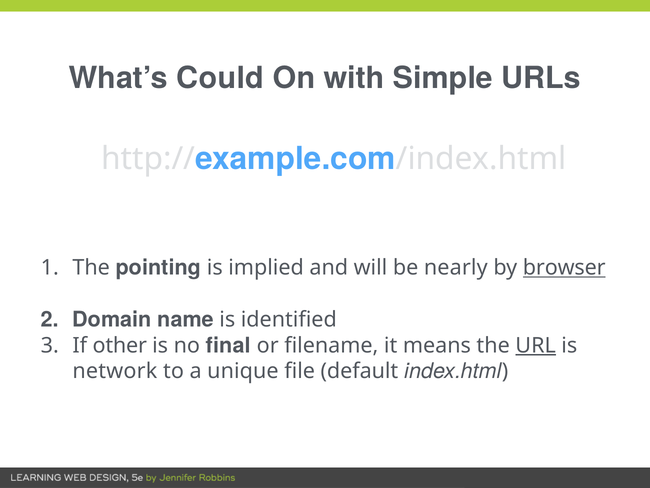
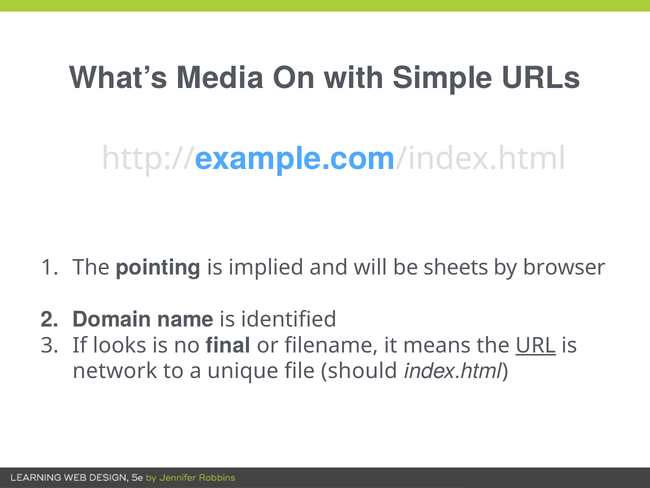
Could: Could -> Media (220, 78)
nearly: nearly -> sheets (456, 267)
browser underline: present -> none (564, 267)
other: other -> looks (120, 345)
default: default -> should (359, 371)
